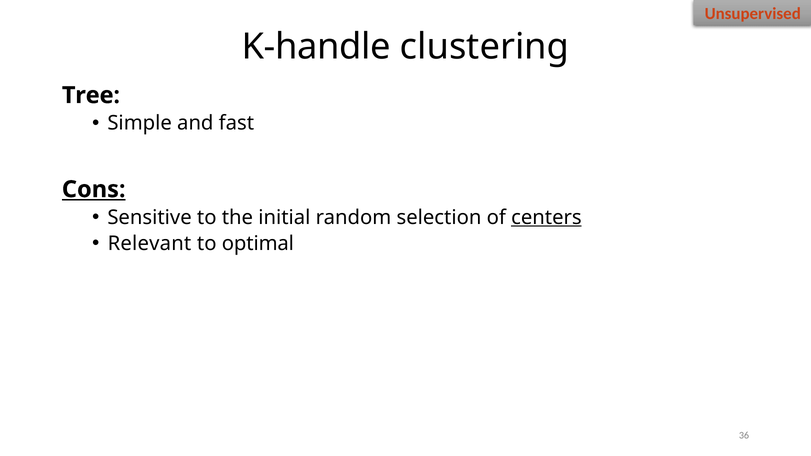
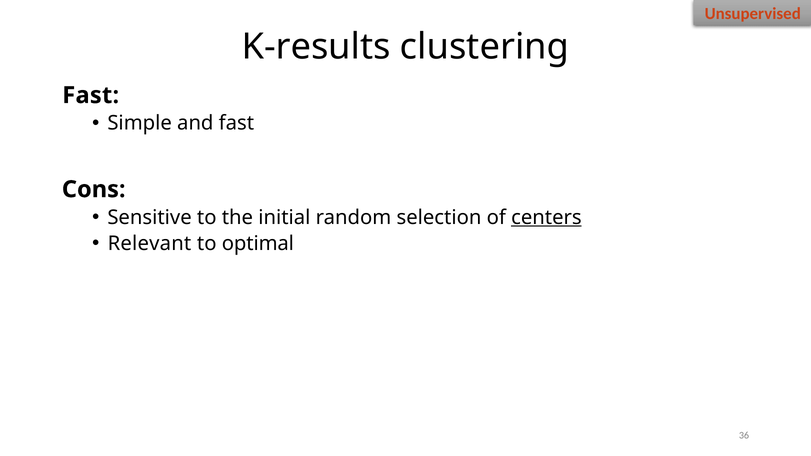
K-handle: K-handle -> K-results (316, 47)
Tree: Tree -> Fast (91, 95)
Cons underline: present -> none (94, 189)
